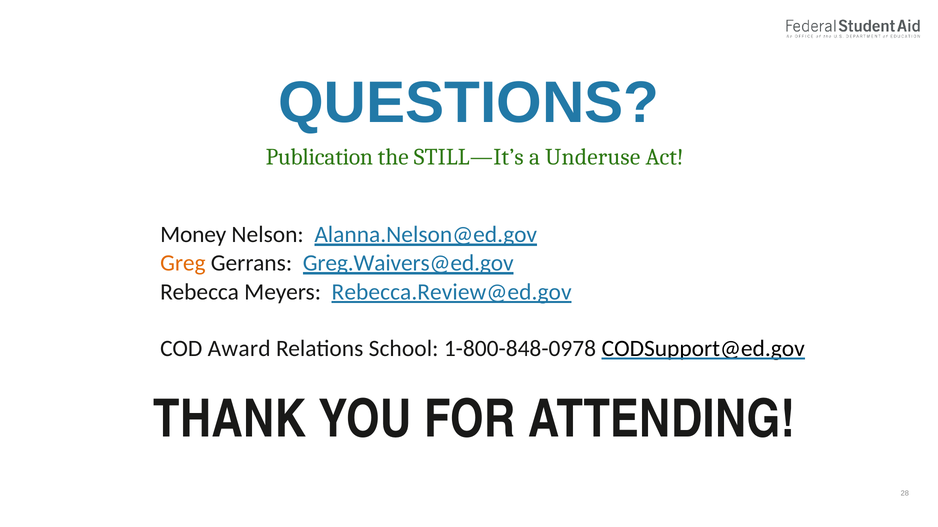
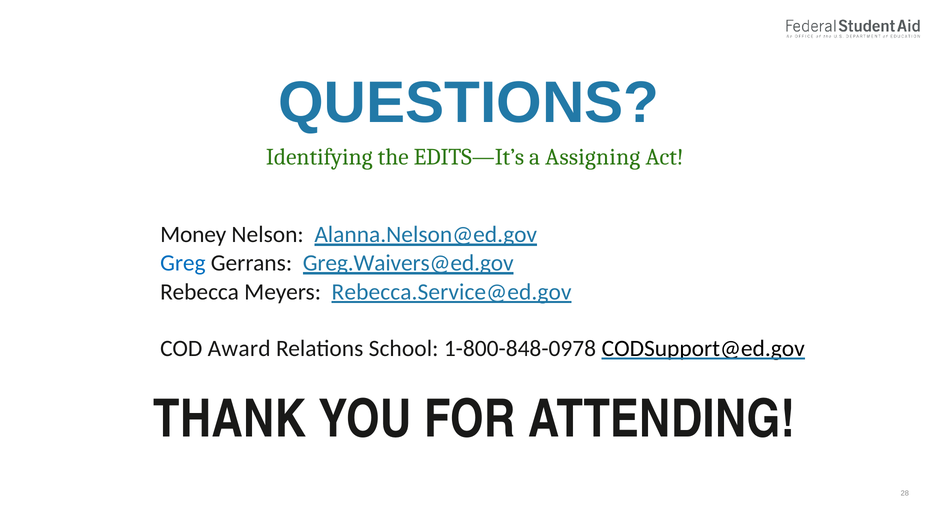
Publication: Publication -> Identifying (319, 157)
STILL—It’s: STILL—It’s -> EDITS—It’s (469, 157)
Underuse: Underuse -> Assigning (593, 157)
Greg colour: orange -> blue (183, 264)
Rebecca.Review@ed.gov: Rebecca.Review@ed.gov -> Rebecca.Service@ed.gov (452, 292)
